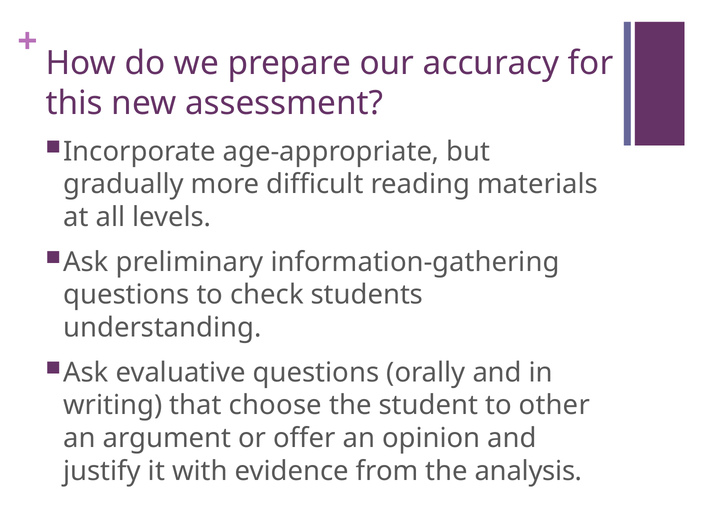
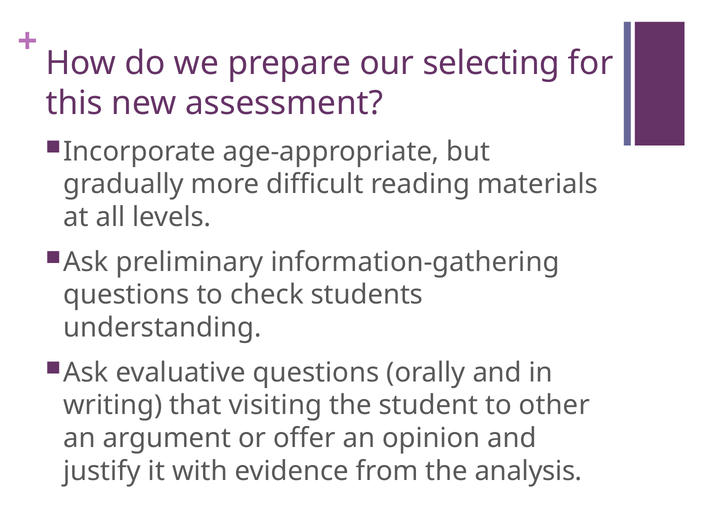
accuracy: accuracy -> selecting (491, 63)
choose: choose -> visiting (275, 406)
